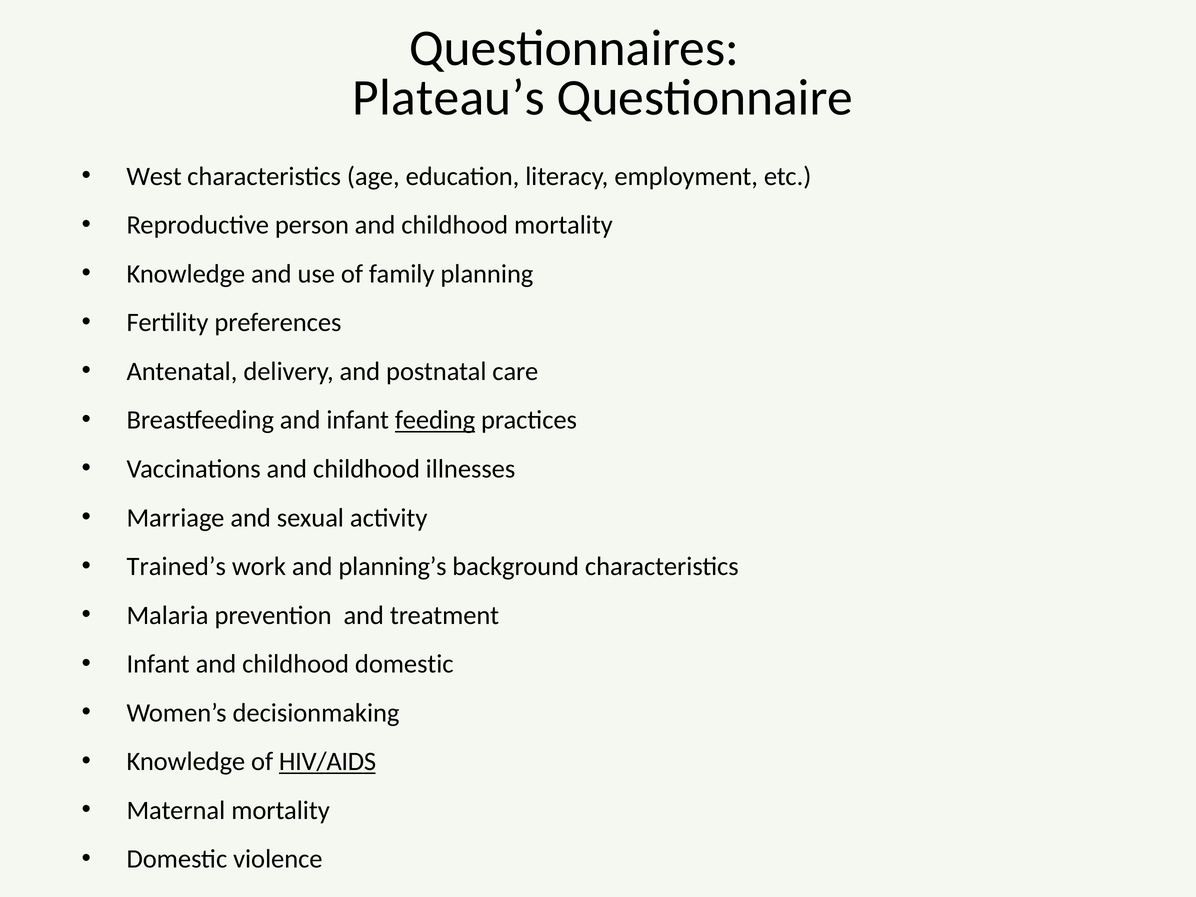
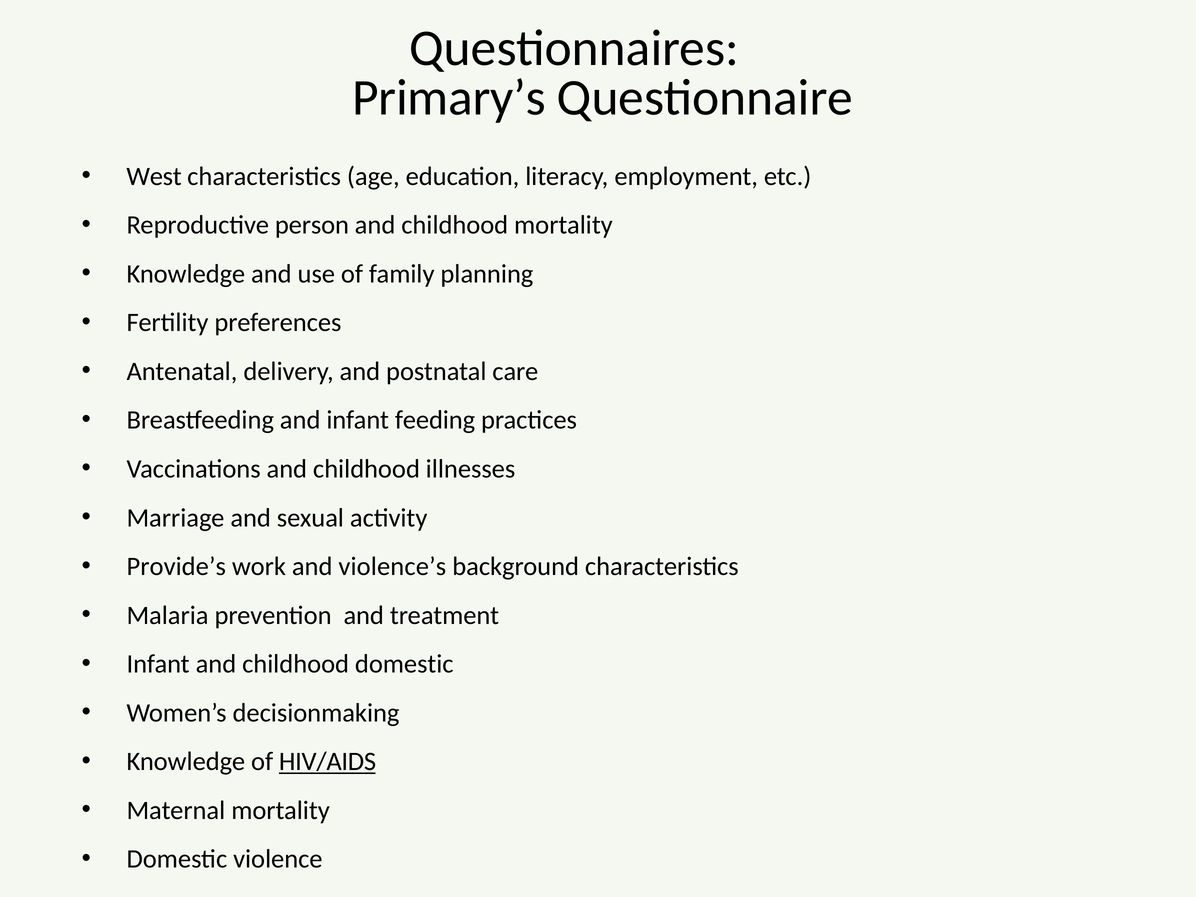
Plateau’s: Plateau’s -> Primary’s (449, 98)
feeding underline: present -> none (435, 420)
Trained’s: Trained’s -> Provide’s (176, 567)
planning’s: planning’s -> violence’s (392, 567)
